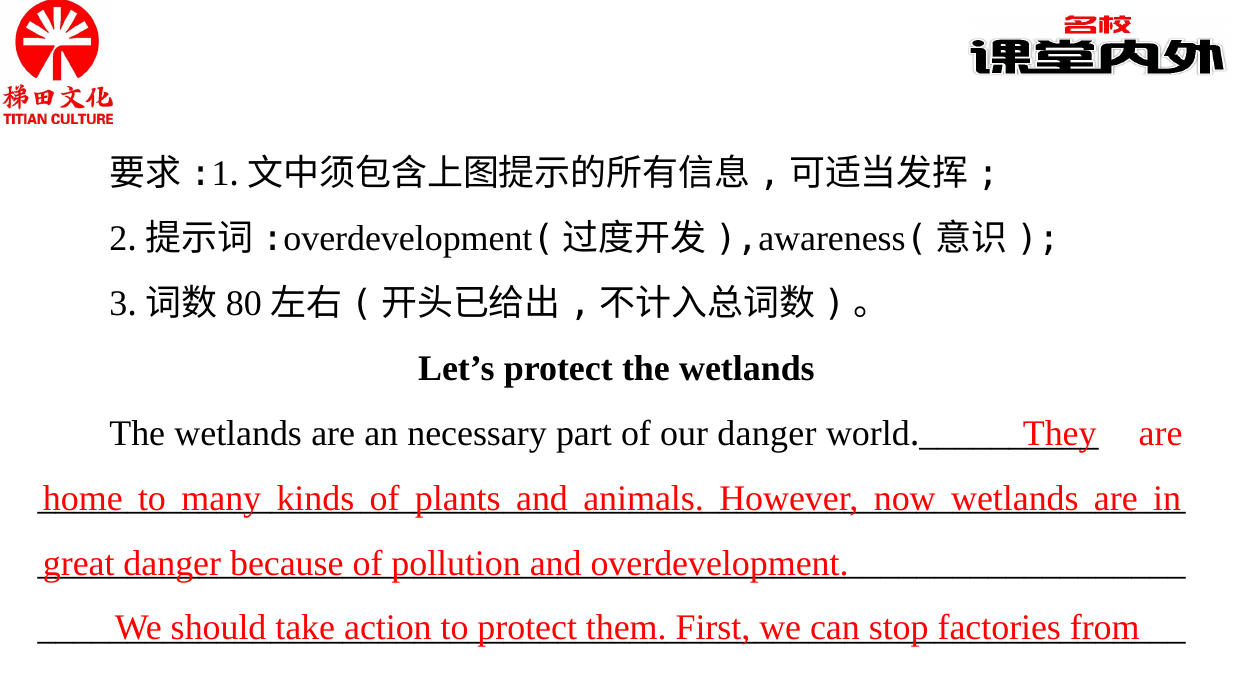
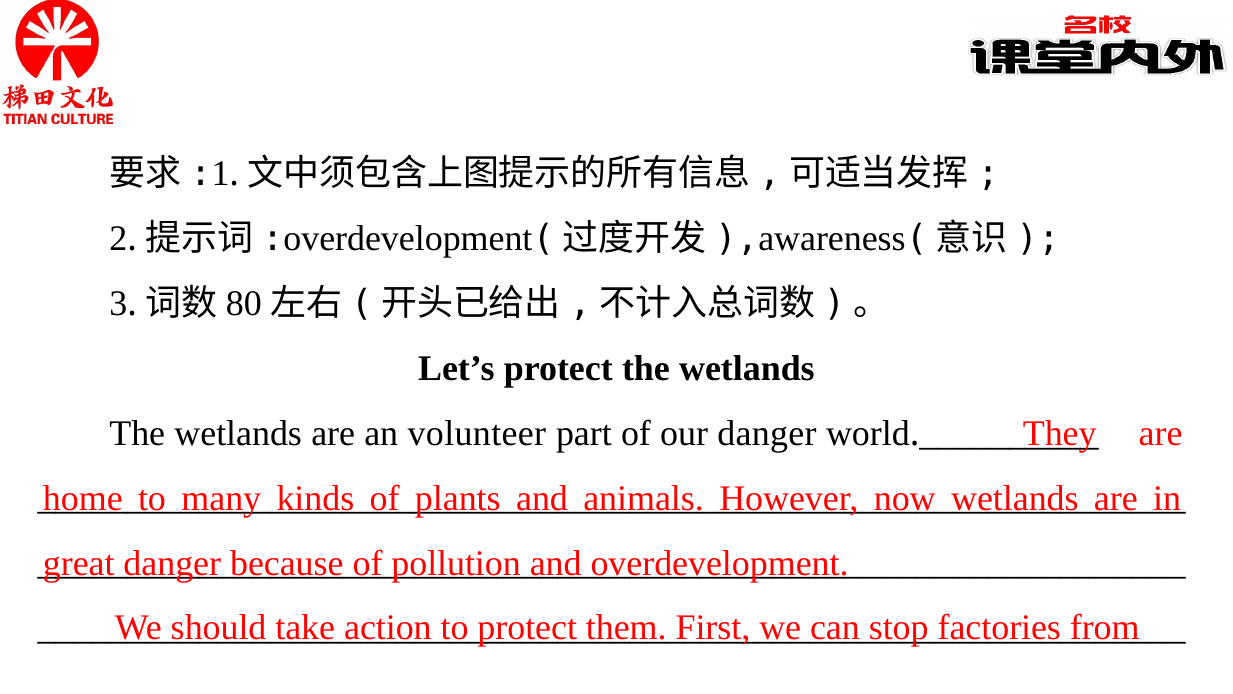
necessary: necessary -> volunteer (477, 433)
